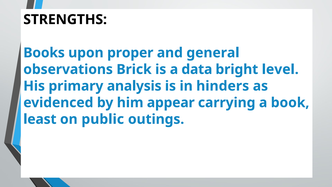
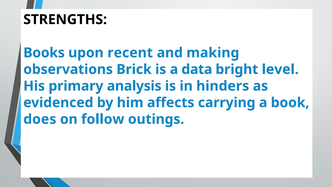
proper: proper -> recent (130, 53)
general: general -> making (213, 53)
appear: appear -> affects (171, 102)
least: least -> does (40, 119)
public: public -> follow (103, 119)
